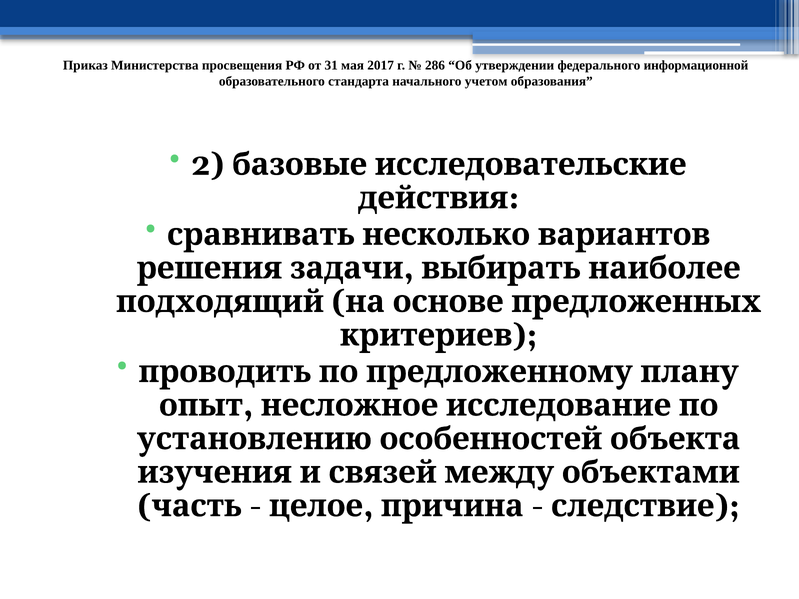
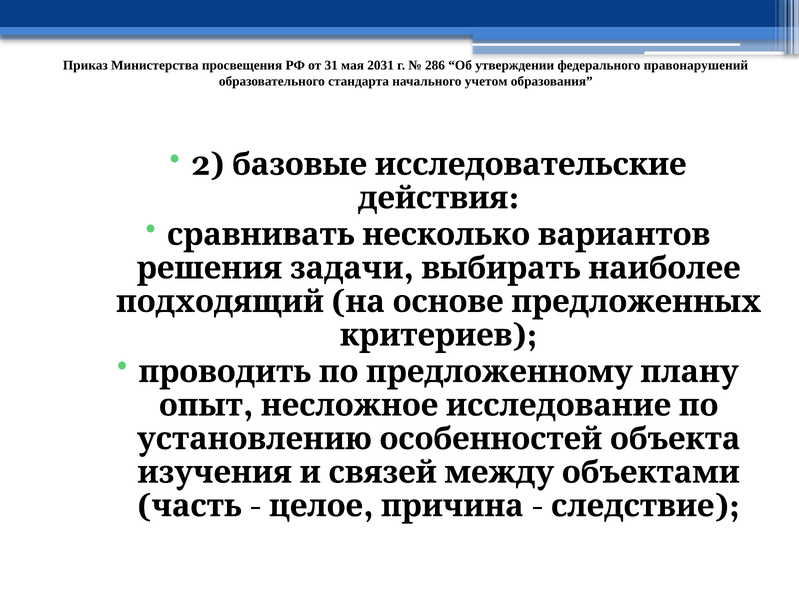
2017: 2017 -> 2031 (381, 66)
информационной: информационной -> правонарушений (696, 66)
